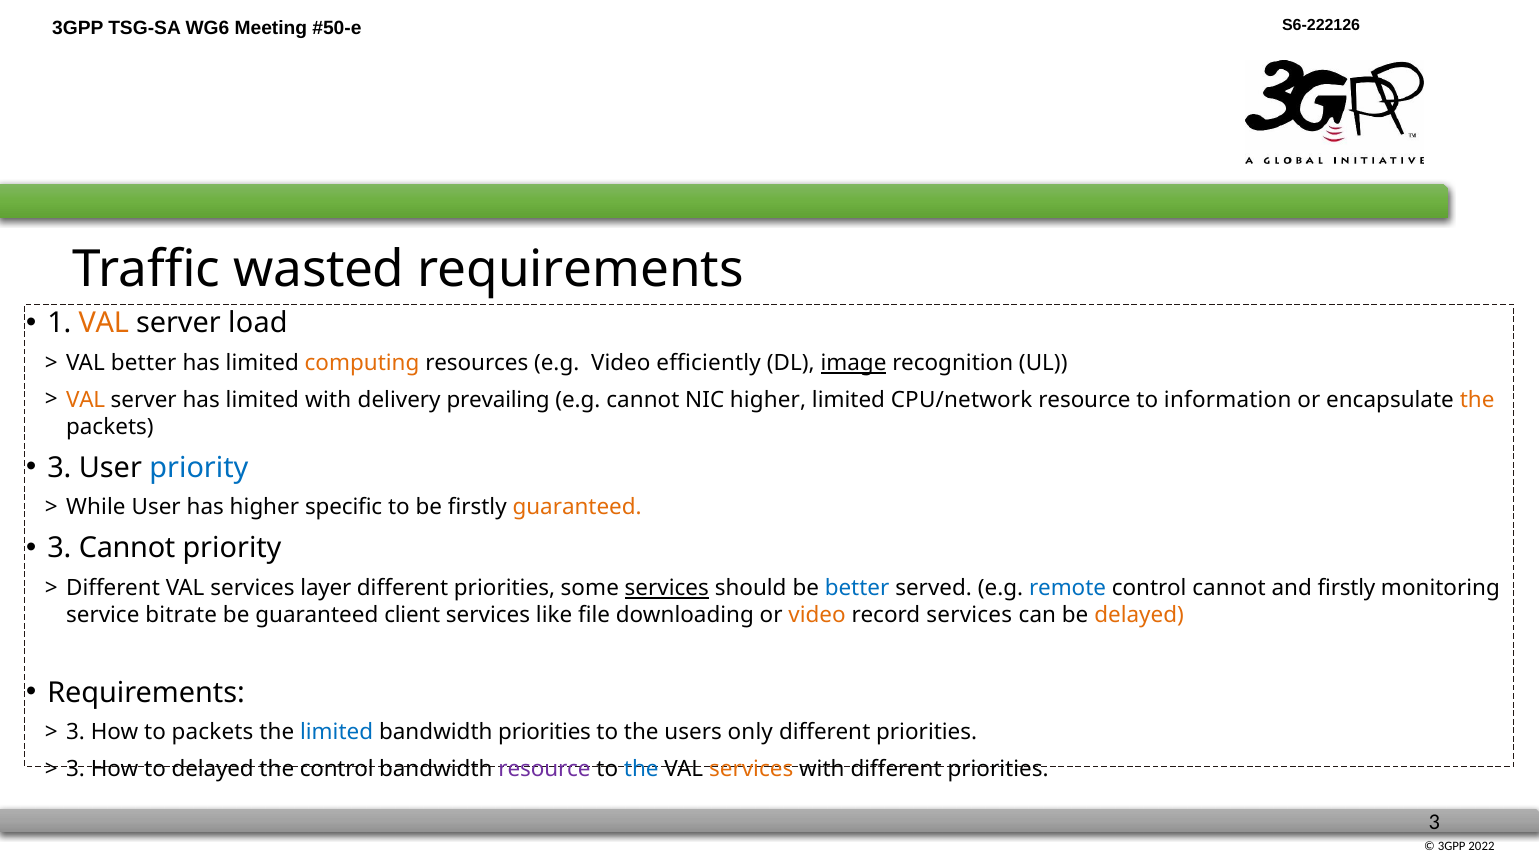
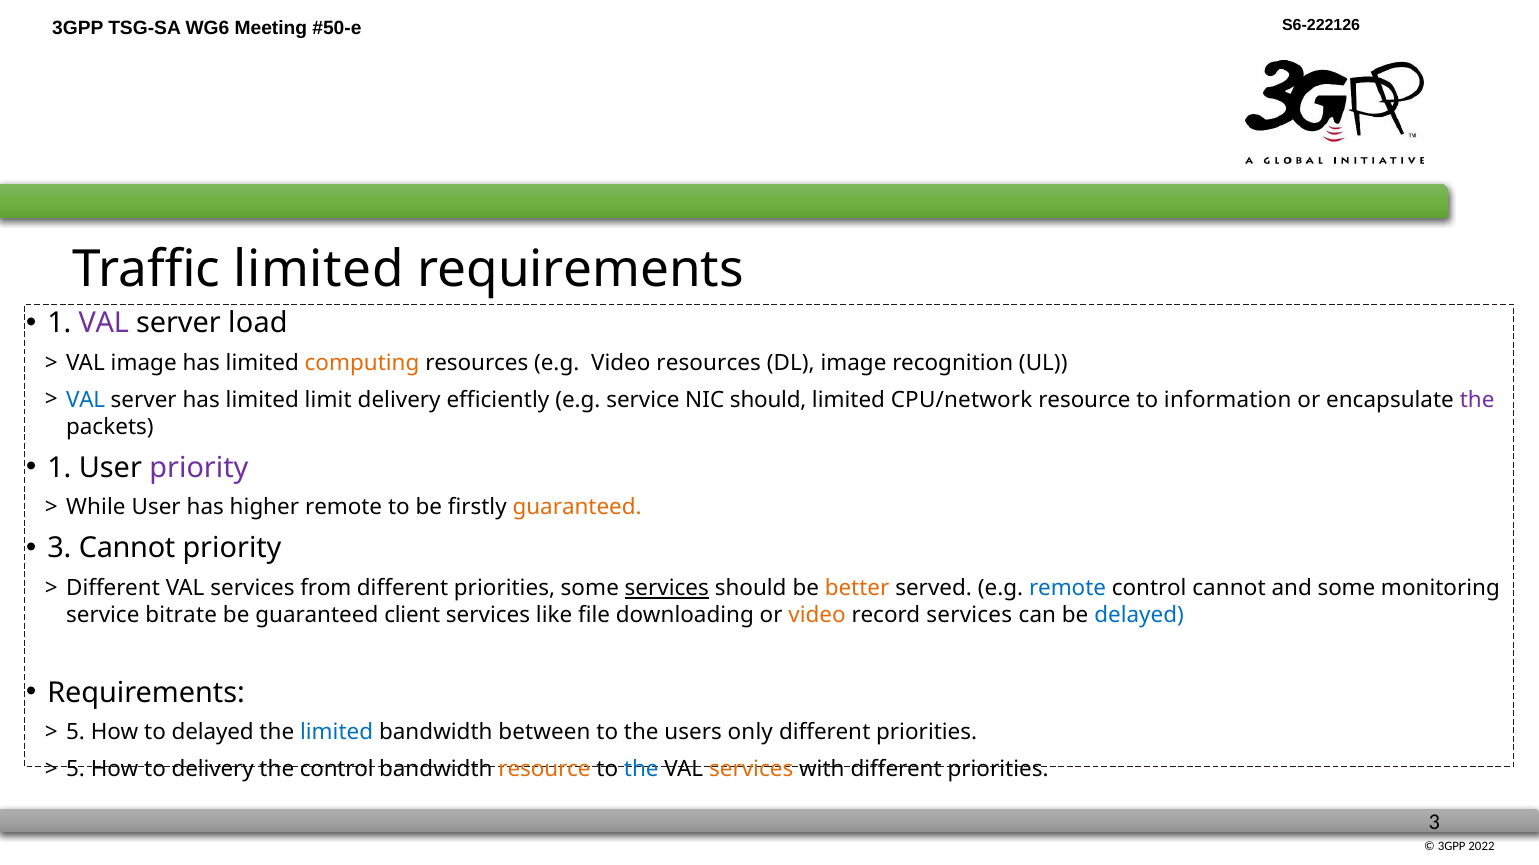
Traffic wasted: wasted -> limited (319, 269)
VAL colour: orange -> purple (104, 324)
VAL better: better -> image (144, 364)
Video efficiently: efficiently -> resources (709, 364)
image underline: present -> none (854, 364)
VAL colour: orange -> blue (86, 400)
limited with: with -> limit (328, 400)
prevailing: prevailing -> efficiently (498, 400)
e.g cannot: cannot -> service (643, 400)
NIC higher: higher -> should (768, 400)
the colour: orange -> purple (1477, 400)
3: 3 -> 1 (59, 468)
priority colour: blue -> purple (199, 468)
higher specific: specific -> remote (344, 508)
layer: layer -> from (326, 589)
better colour: blue -> orange (857, 589)
and firstly: firstly -> some (1346, 589)
delayed colour: orange -> blue (1139, 616)
3: 3 -> 5 (76, 733)
to packets: packets -> delayed (213, 733)
bandwidth priorities: priorities -> between (544, 733)
3: 3 -> 5 (76, 770)
to delayed: delayed -> delivery (213, 770)
resource colour: purple -> orange (545, 770)
